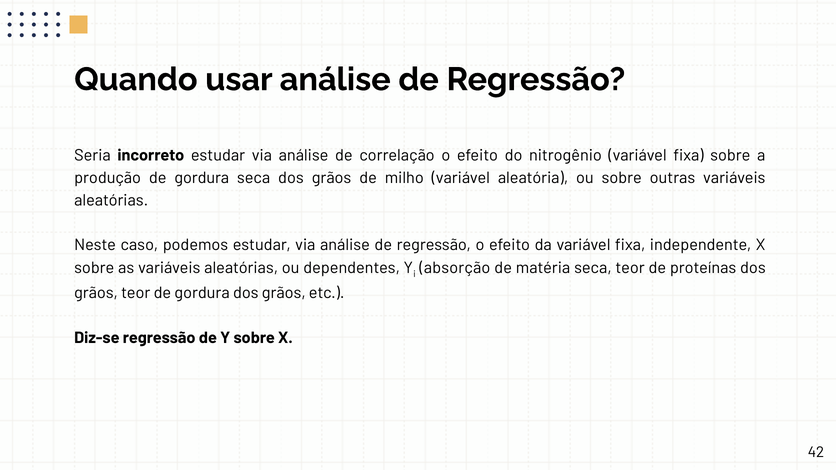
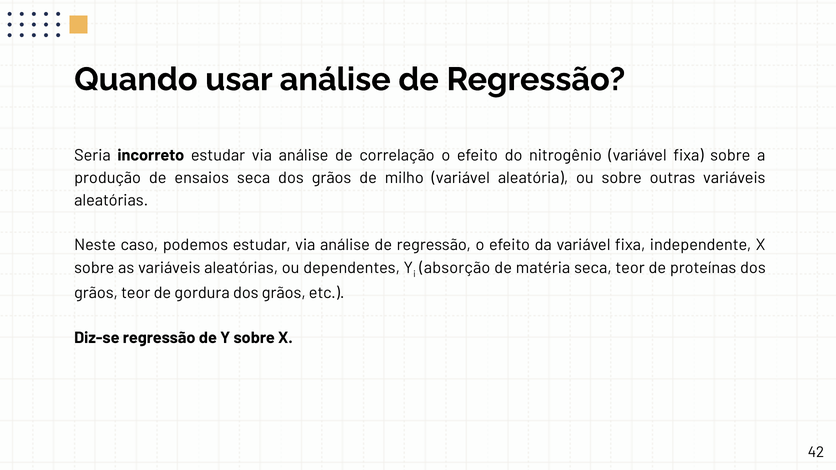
produção de gordura: gordura -> ensaios (202, 178)
